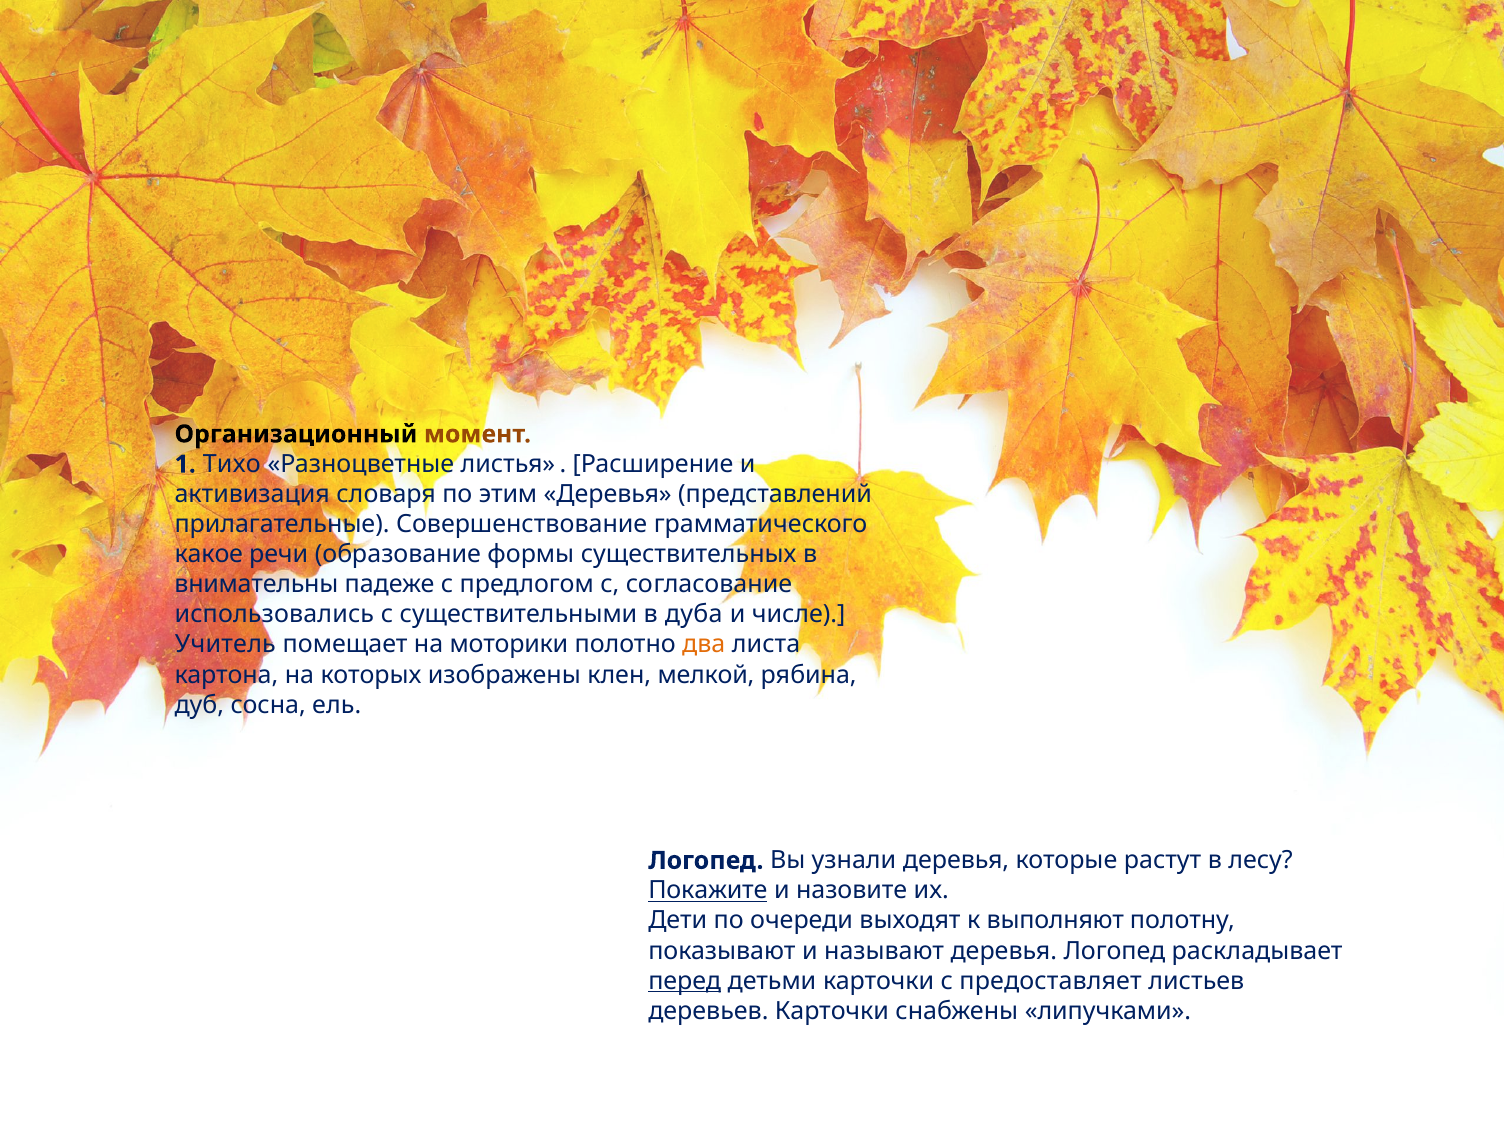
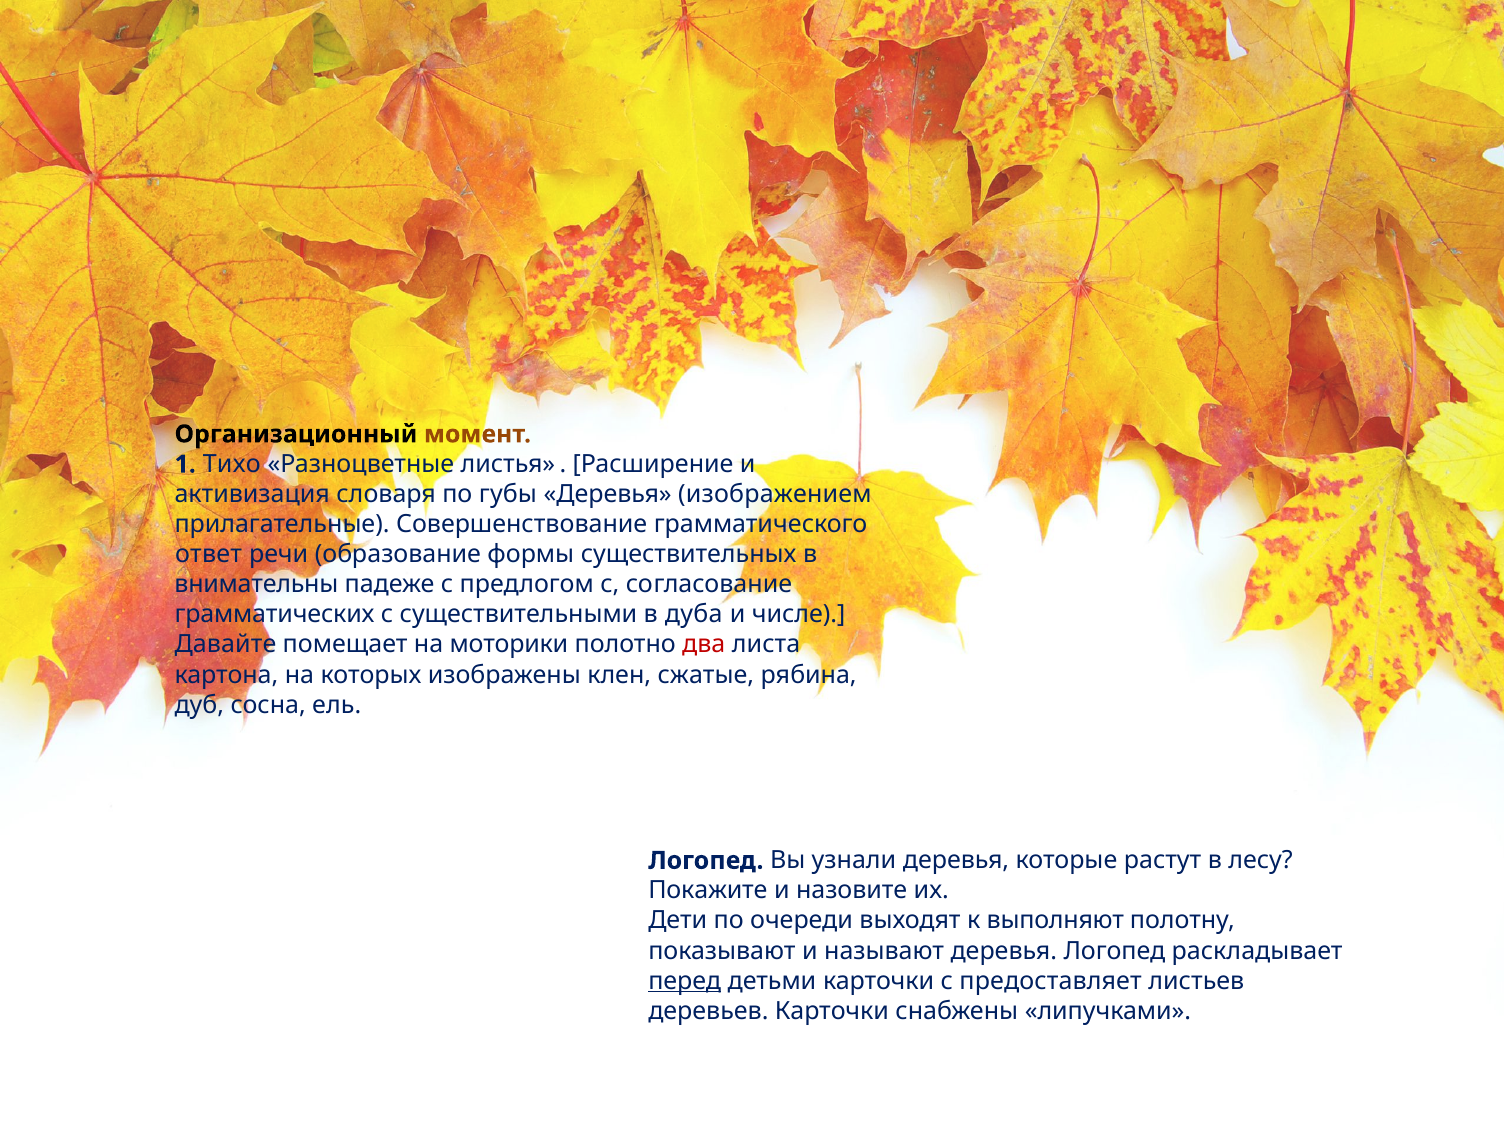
этим: этим -> губы (508, 494)
представлений: представлений -> изображением (775, 494)
какое: какое -> ответ (209, 554)
использовались: использовались -> грамматических (275, 615)
Учитель: Учитель -> Давайте (225, 645)
два colour: orange -> red (704, 645)
мелкой: мелкой -> сжатые (706, 675)
Покажите underline: present -> none (708, 891)
